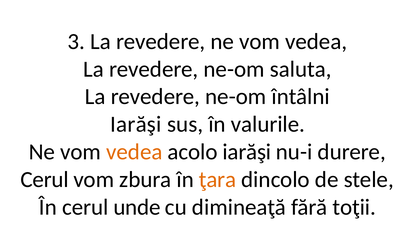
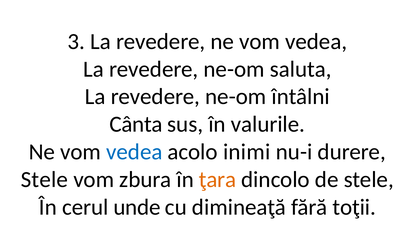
Iarăşi: Iarăşi -> Cânta (136, 125)
vedea colour: orange -> blue (134, 152)
acolo iarăşi: iarăşi -> inimi (247, 152)
Cerul: Cerul -> Stele (44, 180)
